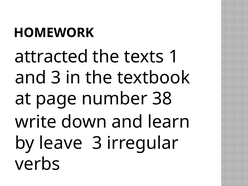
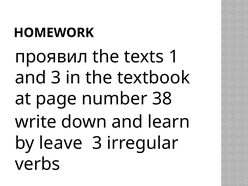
attracted: attracted -> проявил (51, 57)
